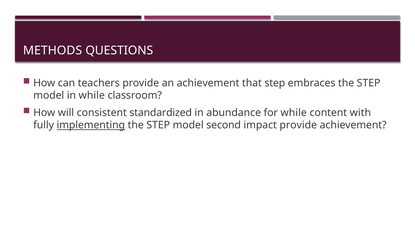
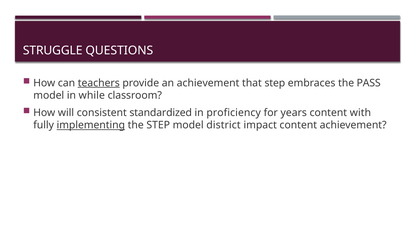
METHODS: METHODS -> STRUGGLE (53, 50)
teachers underline: none -> present (99, 83)
embraces the STEP: STEP -> PASS (369, 83)
abundance: abundance -> proficiency (234, 112)
for while: while -> years (294, 112)
second: second -> district (224, 125)
impact provide: provide -> content (298, 125)
